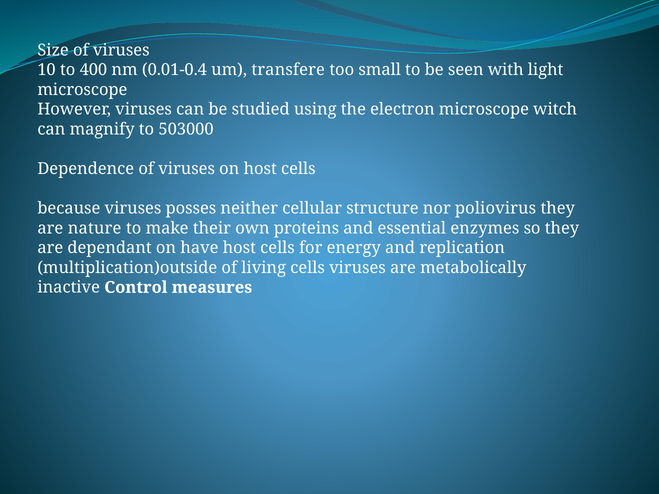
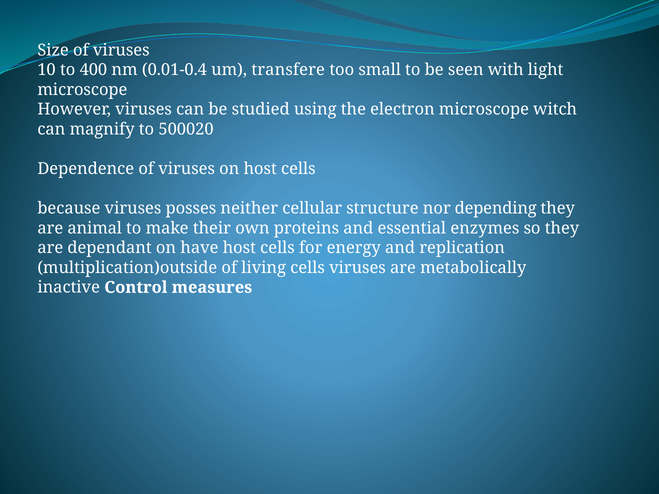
503000: 503000 -> 500020 (186, 129)
poliovirus: poliovirus -> depending (496, 208)
nature: nature -> animal (95, 228)
